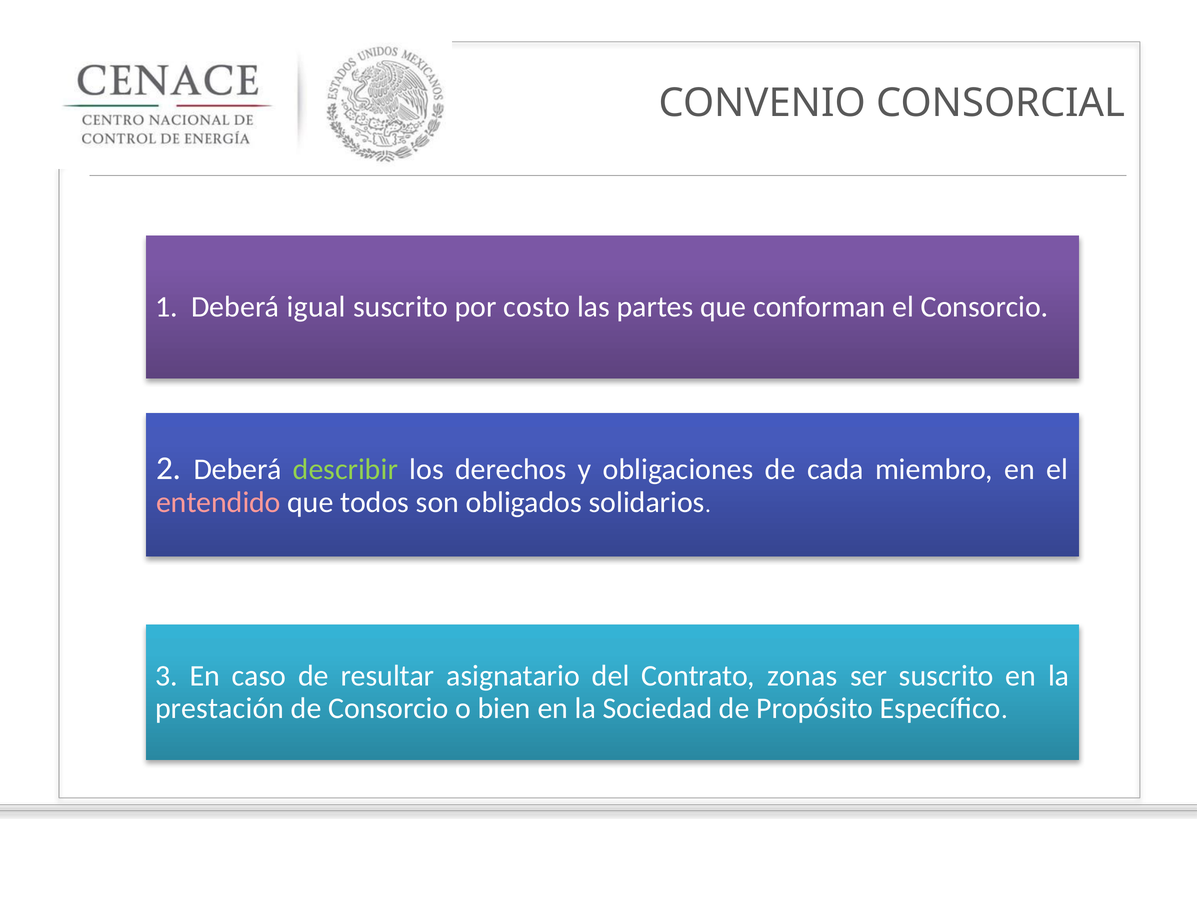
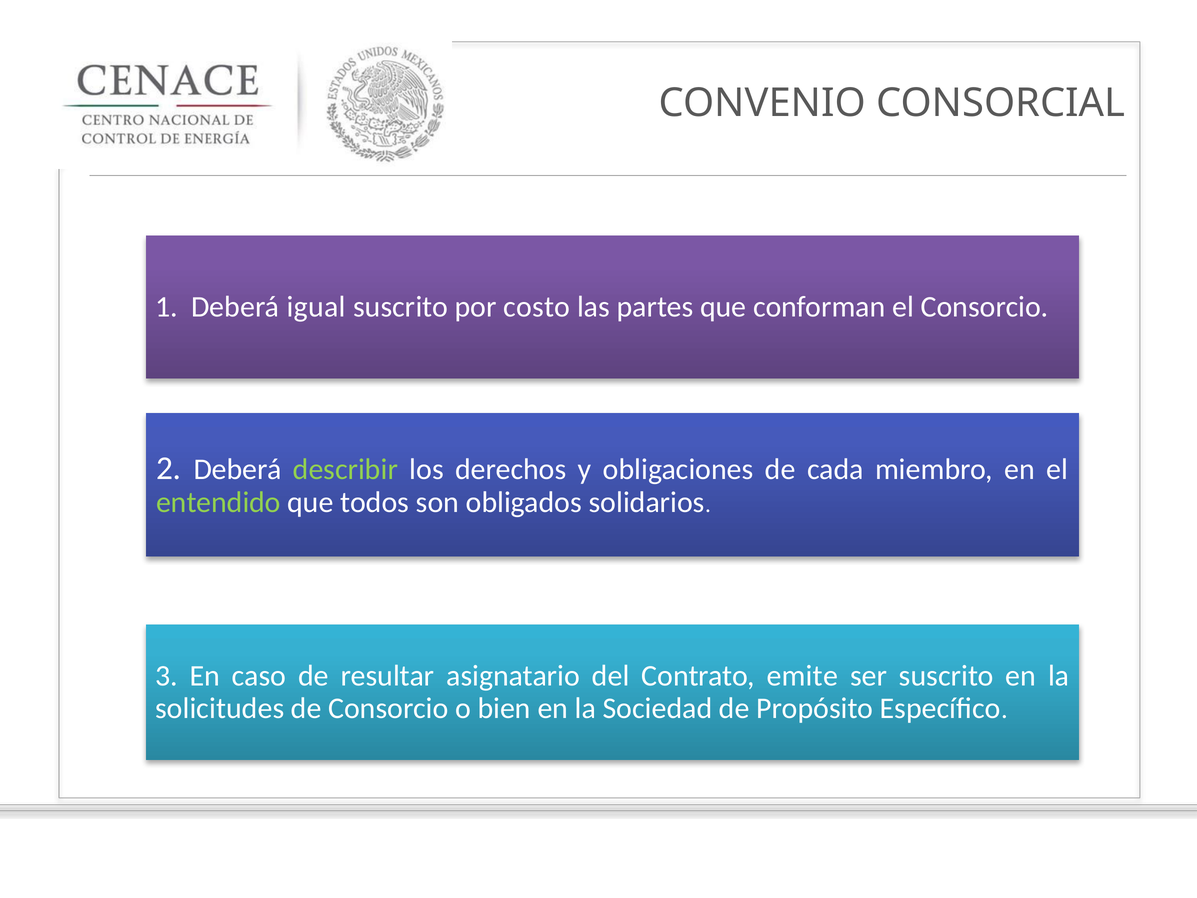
entendido colour: pink -> light green (218, 502)
zonas: zonas -> emite (802, 676)
prestación: prestación -> solicitudes (220, 708)
